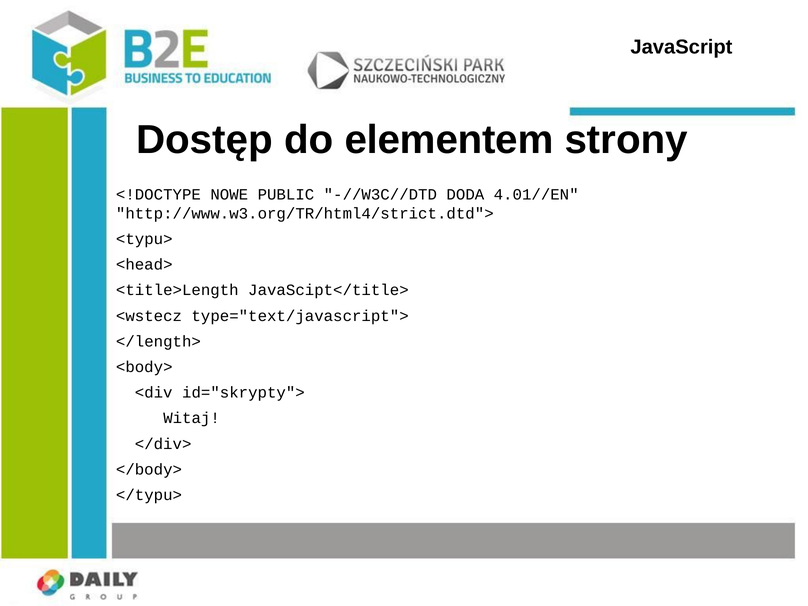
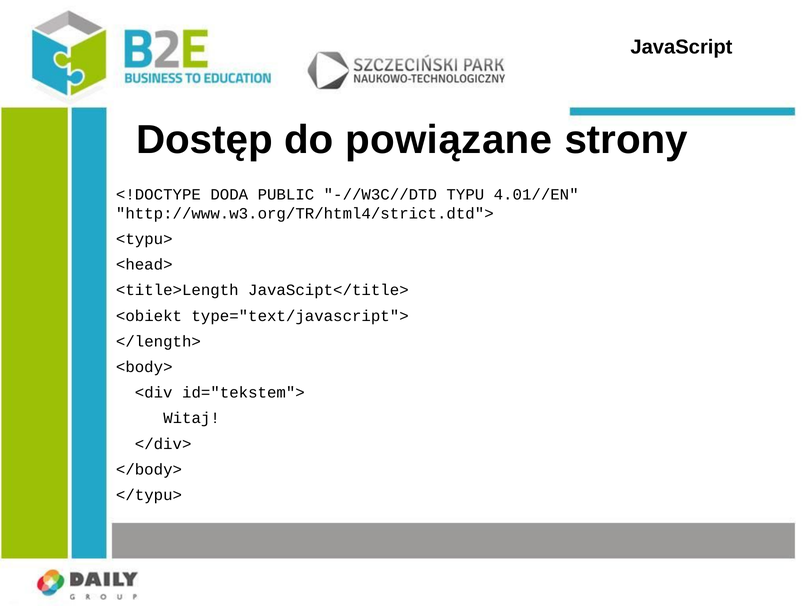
elementem: elementem -> powiązane (449, 140)
NOWE: NOWE -> DODA (229, 195)
DODA: DODA -> TYPU (465, 195)
<wstecz: <wstecz -> <obiekt (149, 316)
id="skrypty">: id="skrypty"> -> id="tekstem"> (243, 393)
